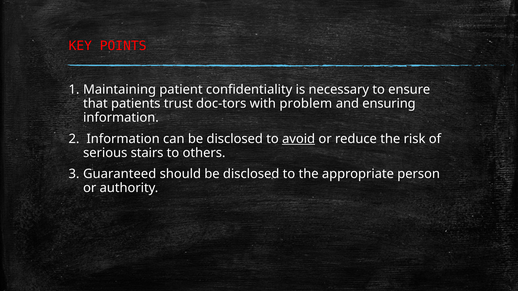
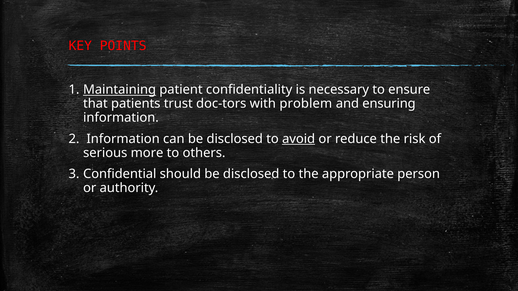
Maintaining underline: none -> present (120, 90)
stairs: stairs -> more (147, 153)
Guaranteed: Guaranteed -> Conﬁdential (120, 174)
